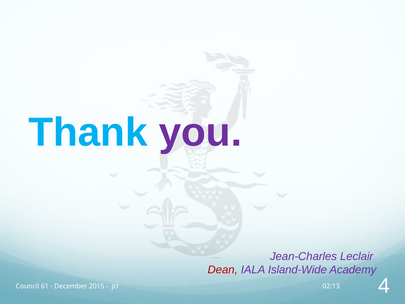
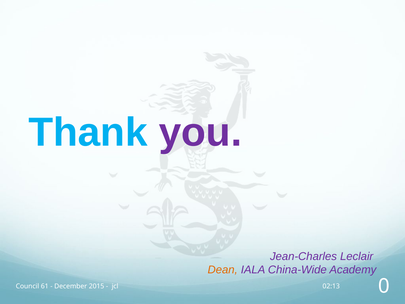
Dean colour: red -> orange (223, 270)
Island-Wide: Island-Wide -> China-Wide (297, 270)
4: 4 -> 0 (384, 286)
